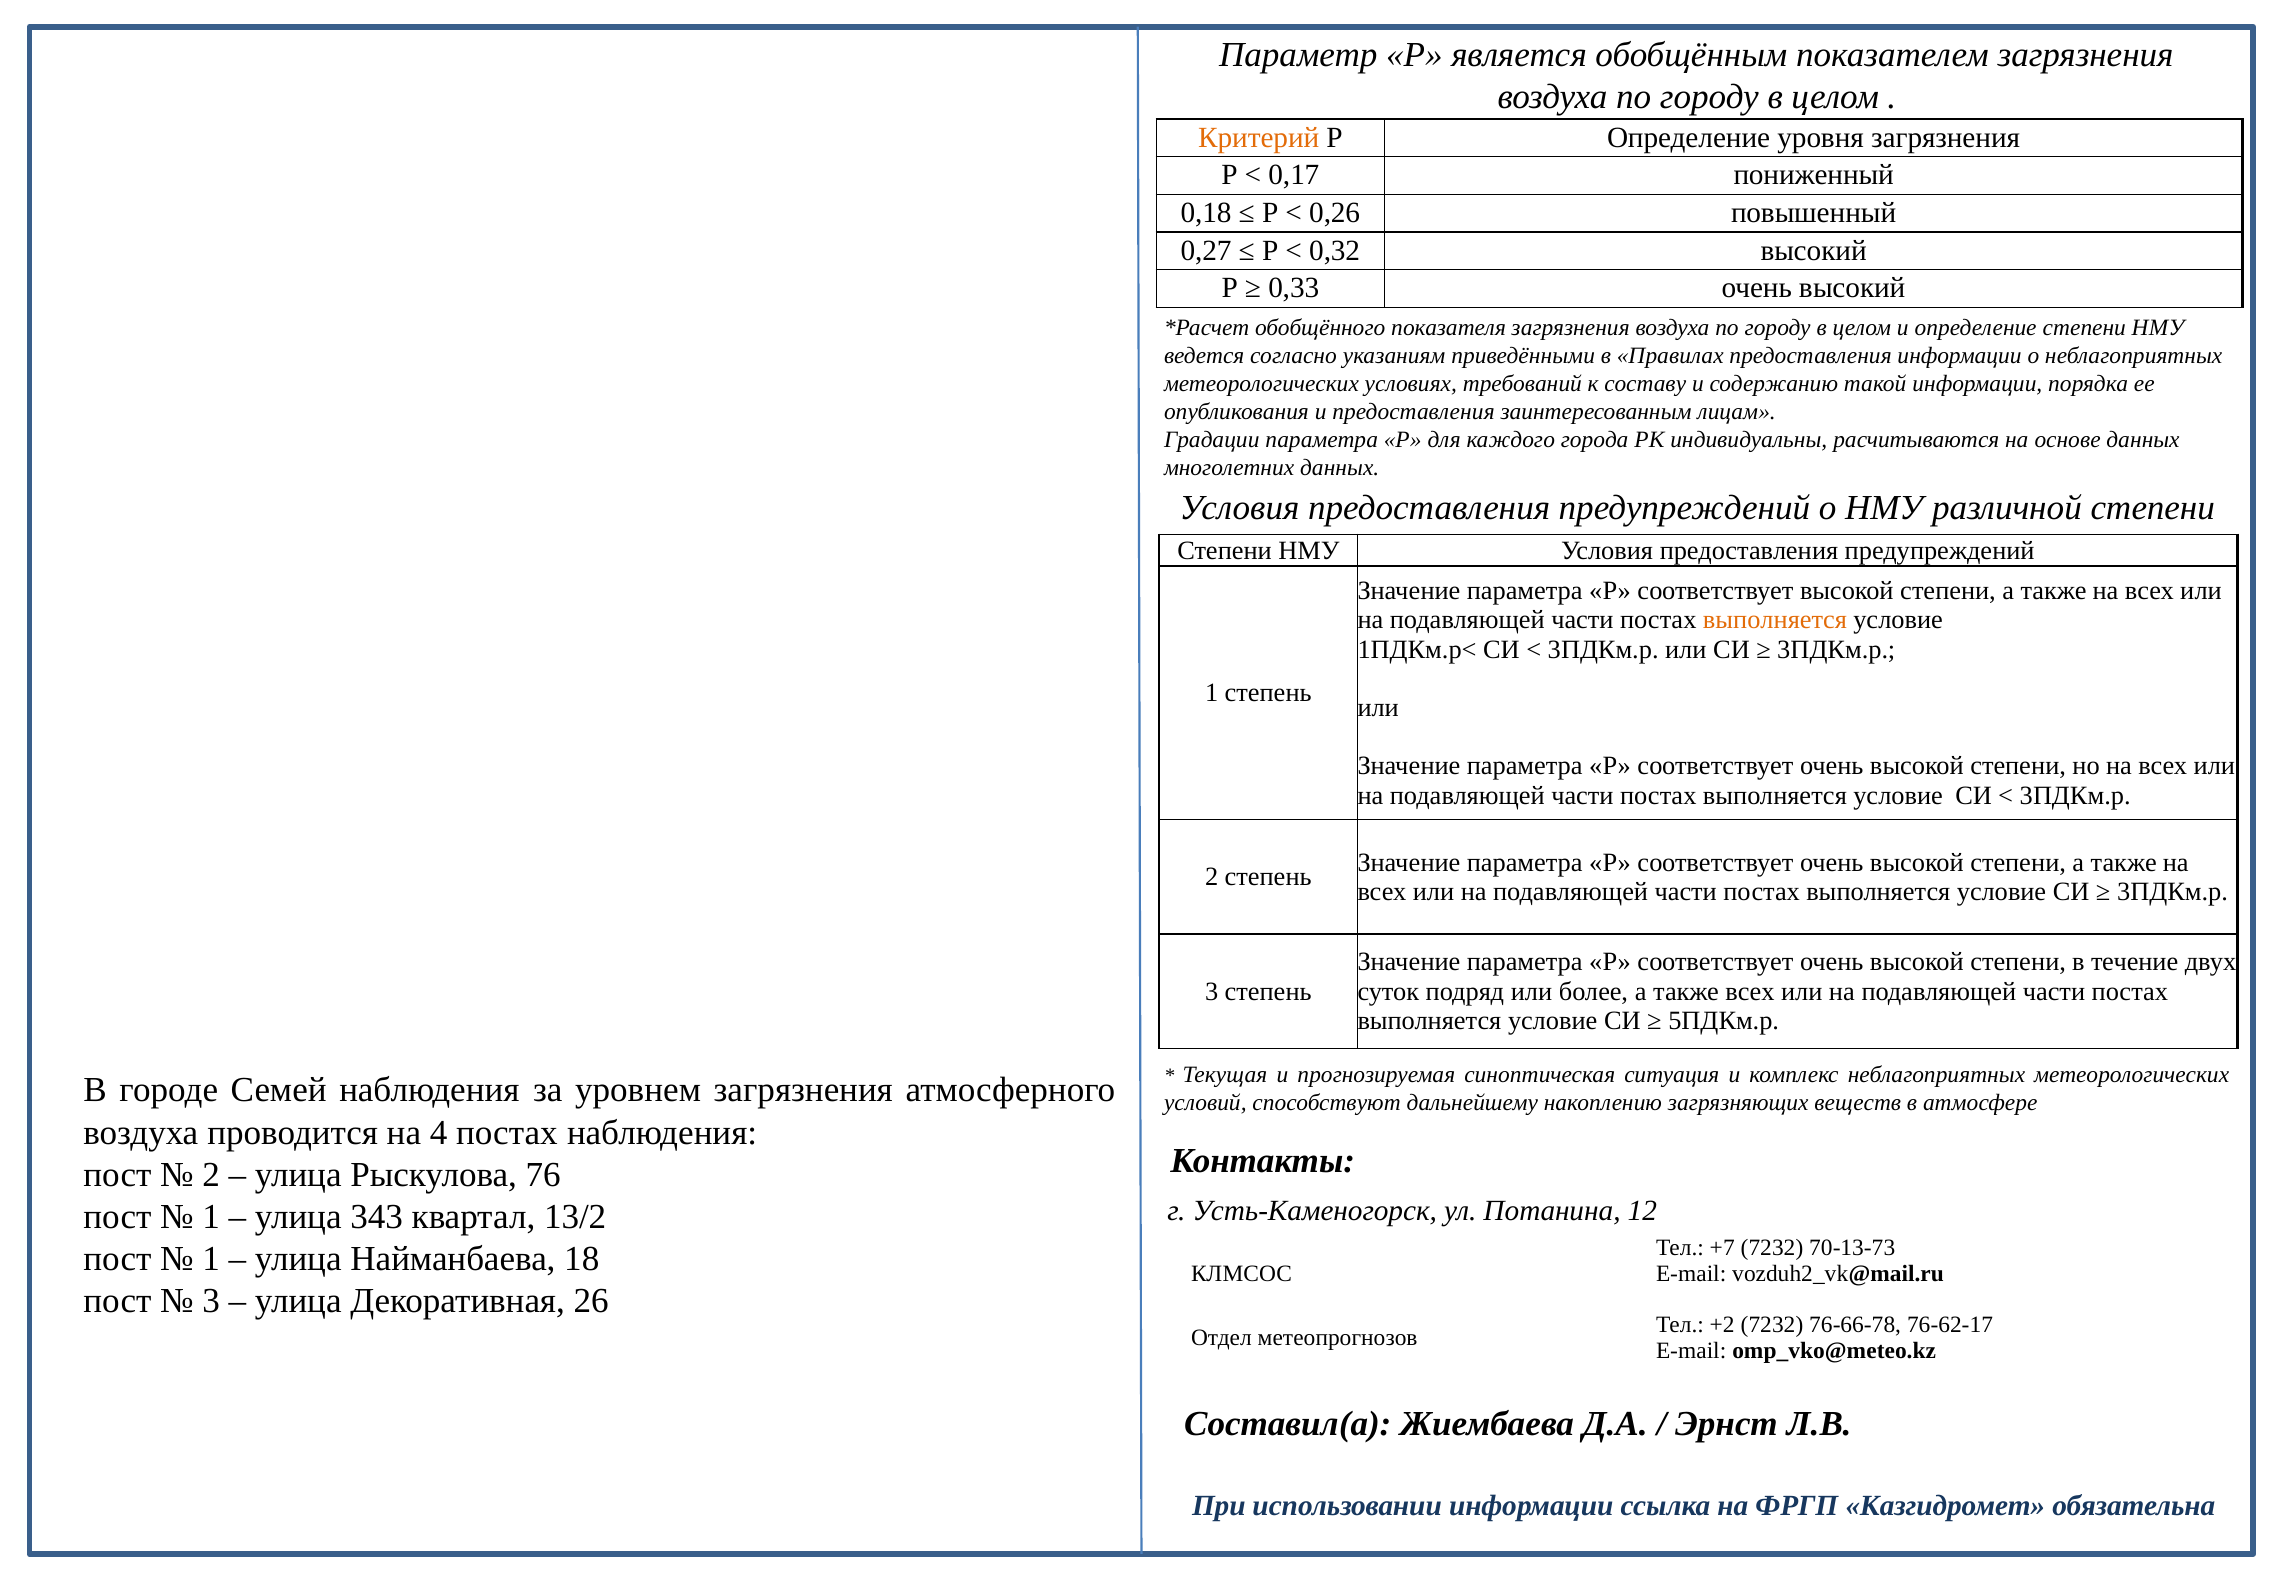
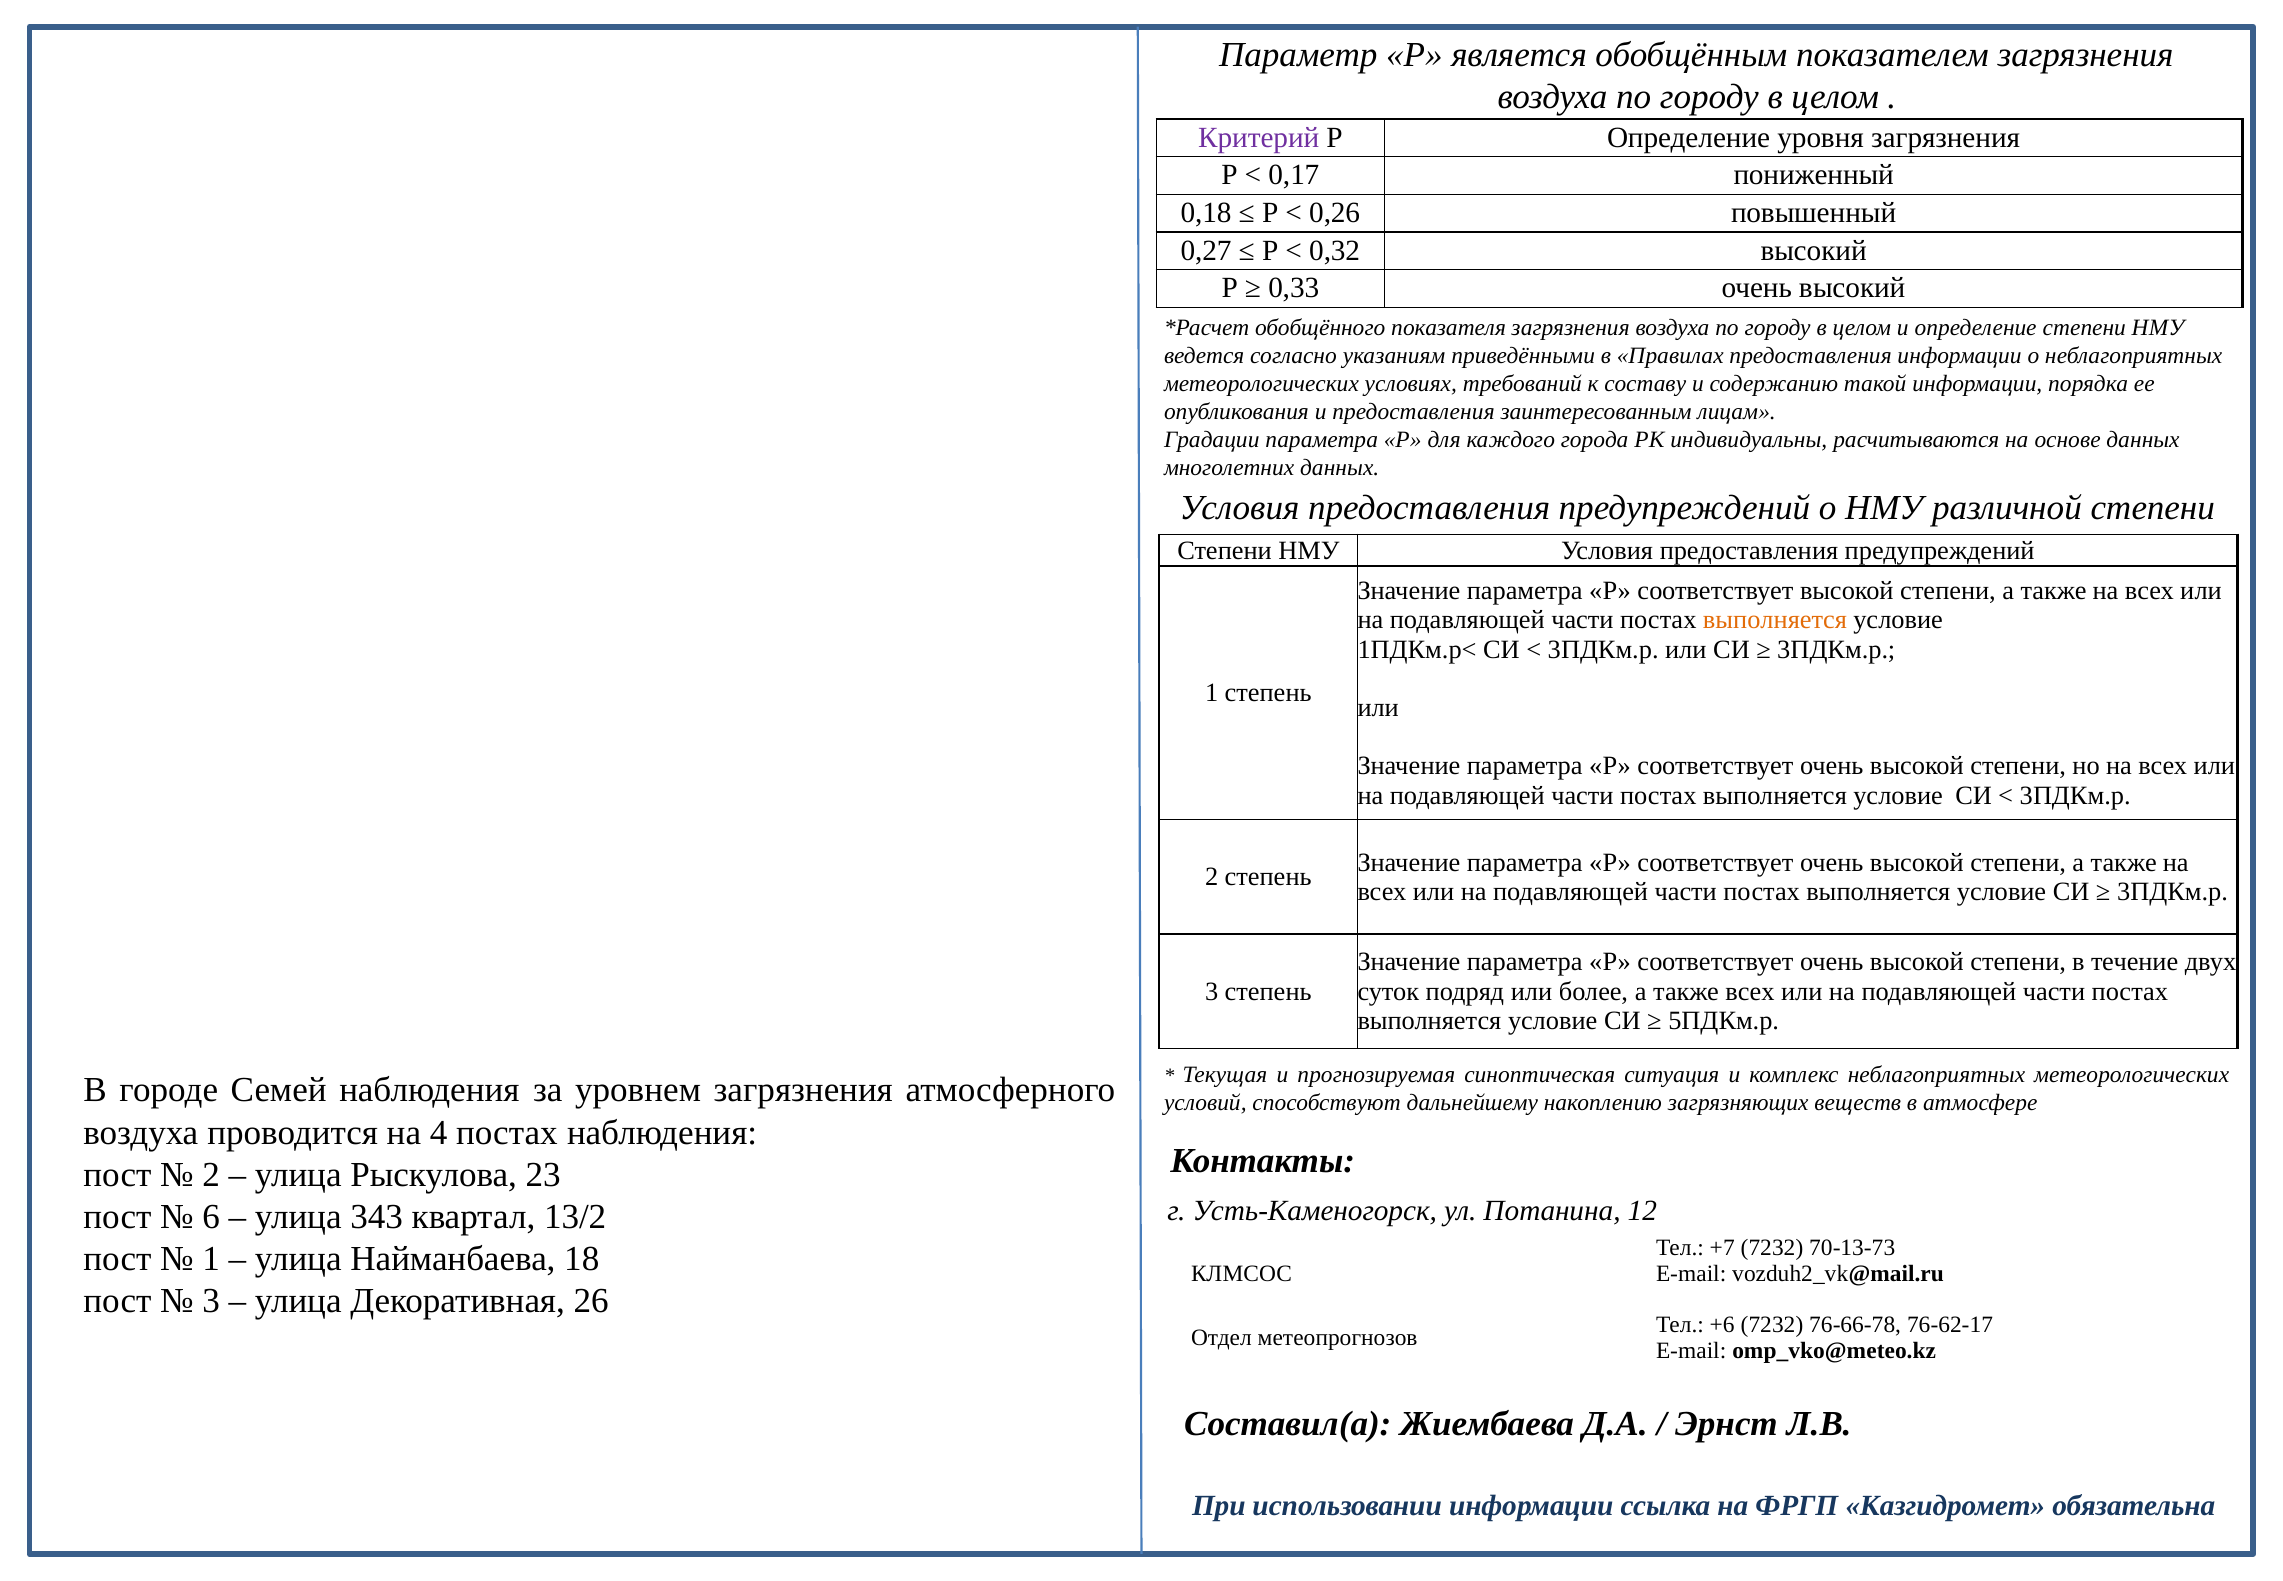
Критерий colour: orange -> purple (1259, 137)
76: 76 -> 23 (543, 1174)
1: 1 -> 6 (211, 1216)
+2: +2 -> +6 (1722, 1324)
